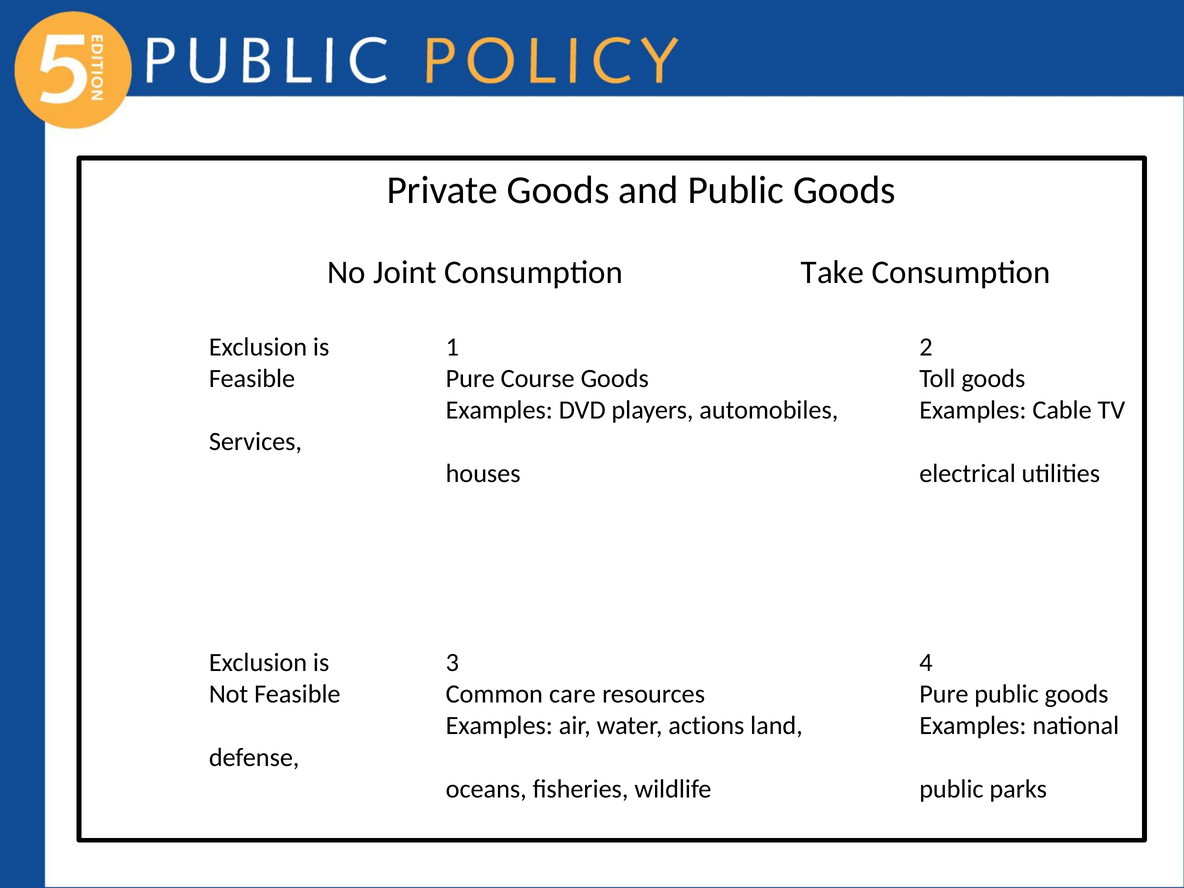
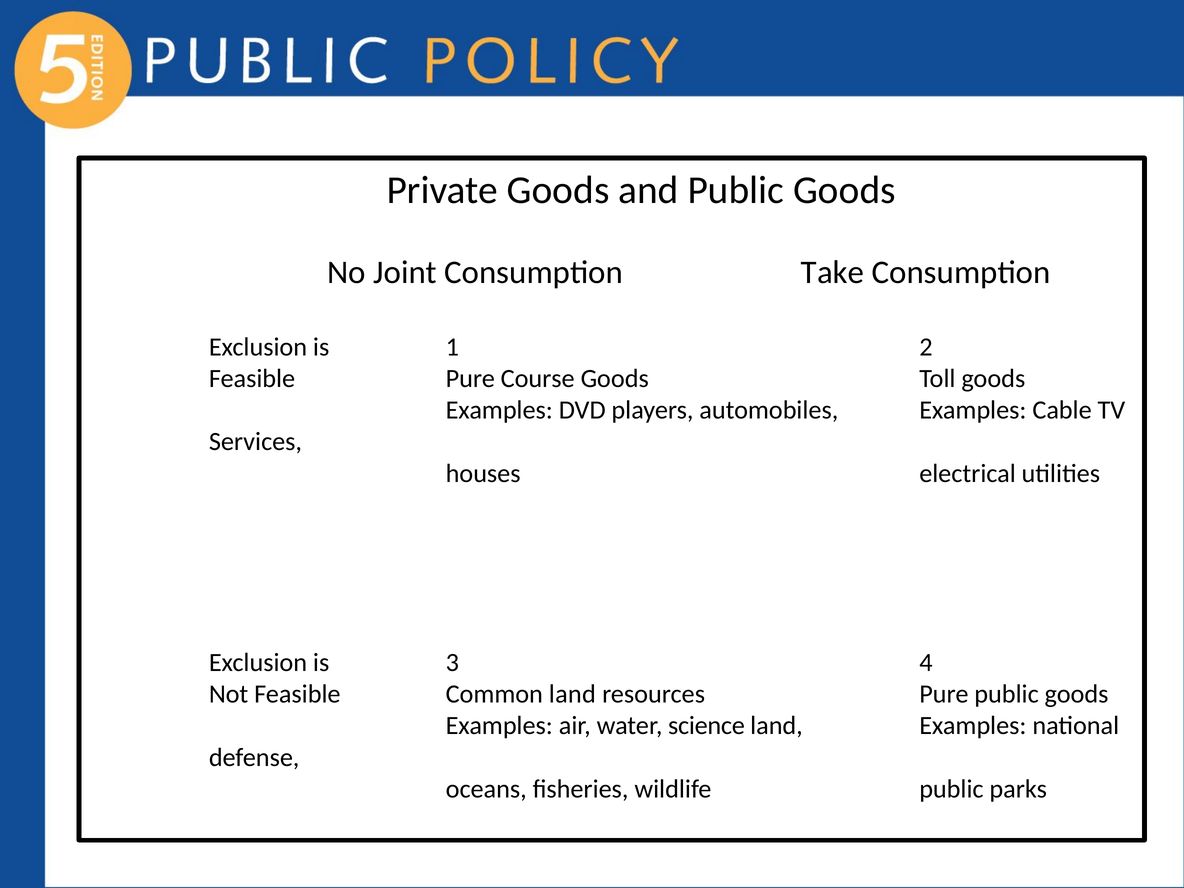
Common care: care -> land (572, 694)
actions: actions -> science (706, 726)
